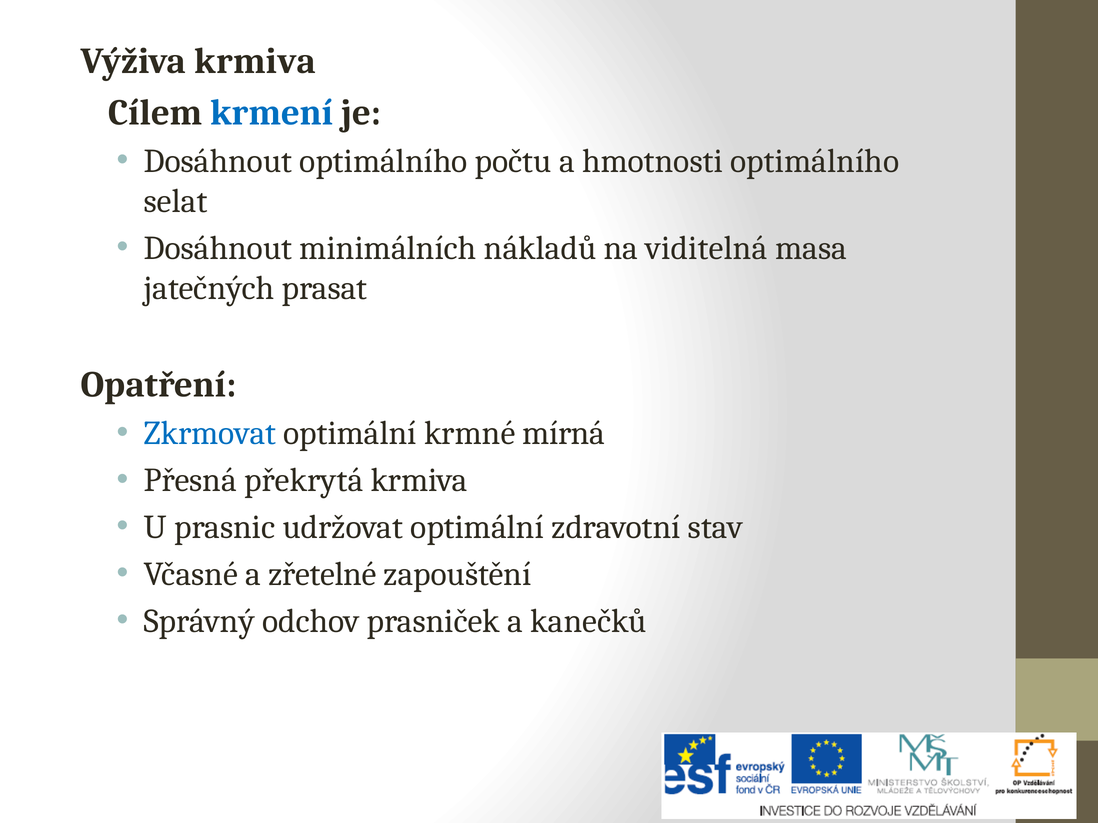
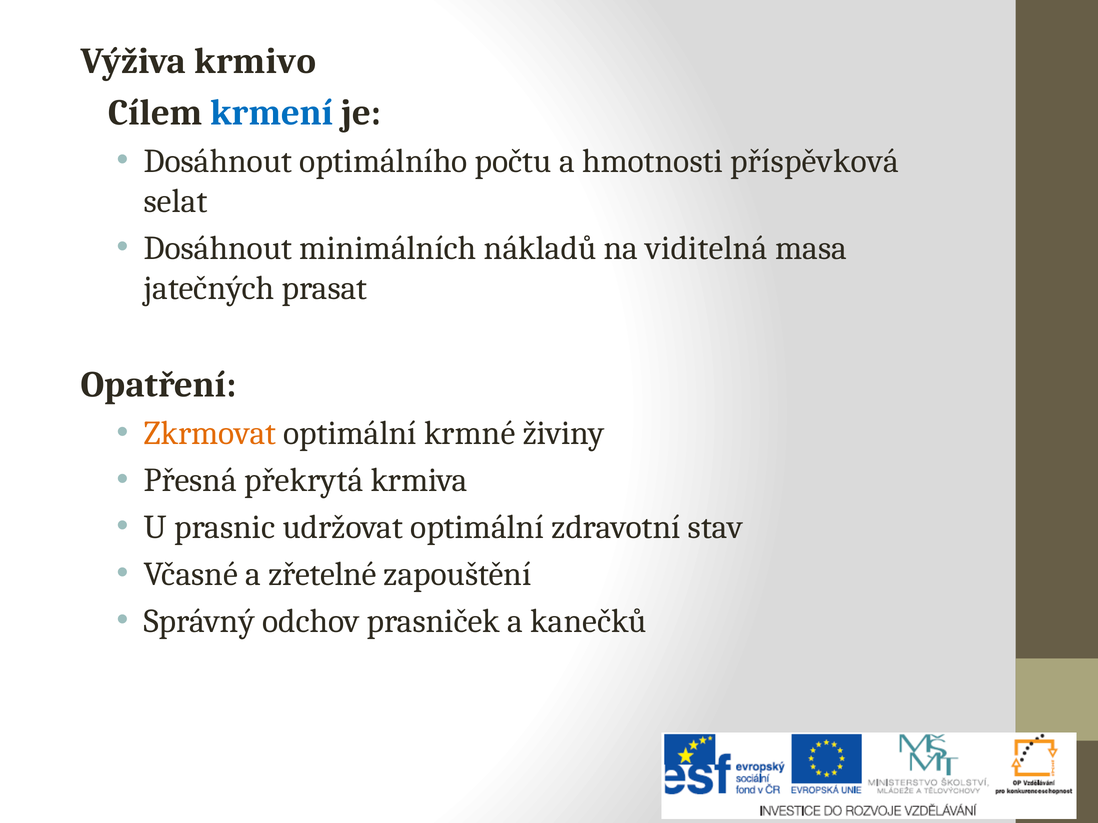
Výživa krmiva: krmiva -> krmivo (255, 61)
hmotnosti optimálního: optimálního -> příspěvková (815, 161)
Zkrmovat colour: blue -> orange (210, 434)
mírná: mírná -> živiny (564, 434)
